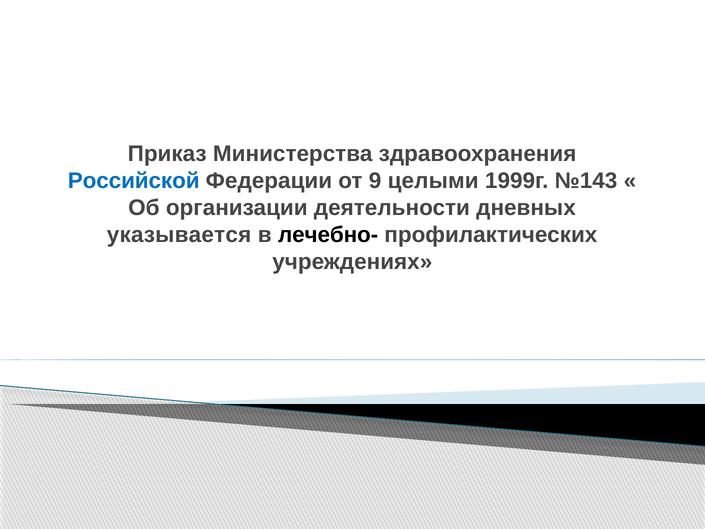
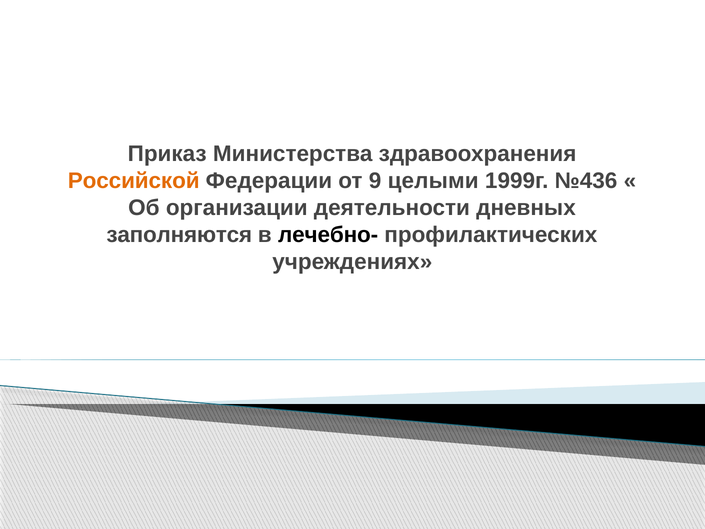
Российской colour: blue -> orange (134, 181)
№143: №143 -> №436 (586, 181)
указывается: указывается -> заполняются (179, 235)
